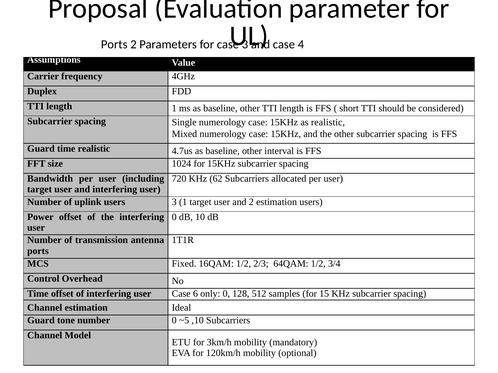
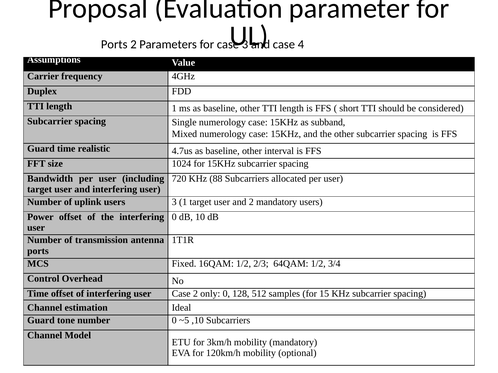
as realistic: realistic -> subband (328, 122)
62: 62 -> 88 (216, 179)
2 estimation: estimation -> mandatory (277, 202)
Case 6: 6 -> 2 (195, 294)
